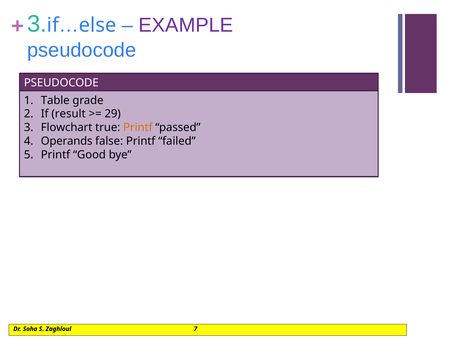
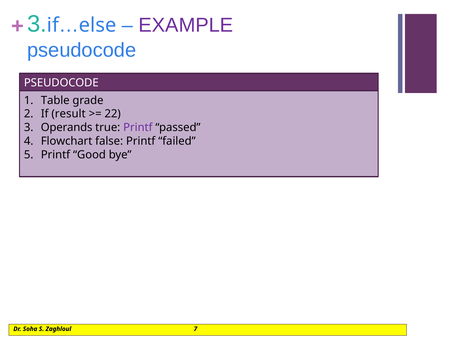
29: 29 -> 22 (113, 114)
Flowchart: Flowchart -> Operands (67, 127)
Printf colour: orange -> purple (138, 127)
Operands: Operands -> Flowchart (67, 141)
